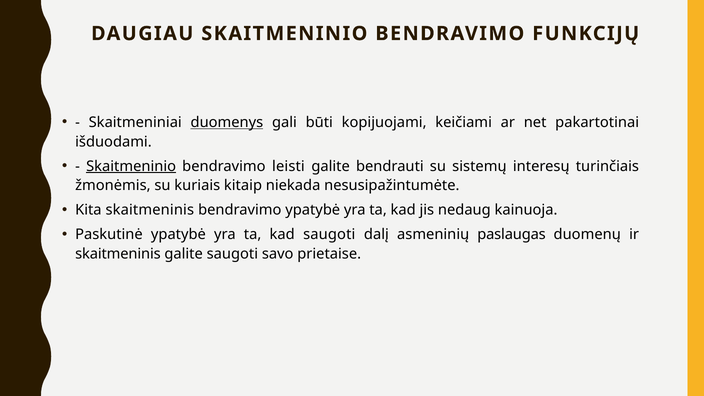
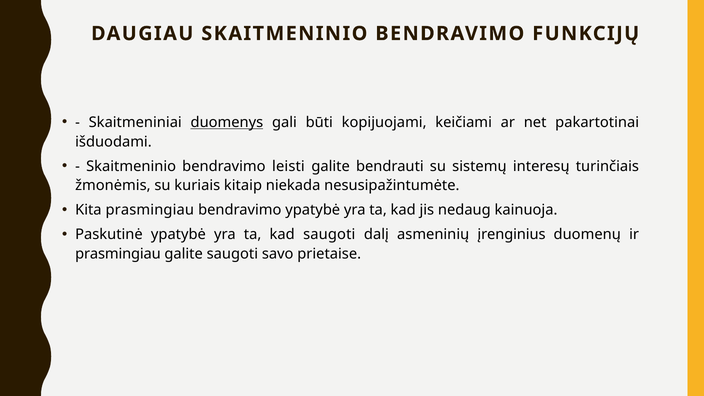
Skaitmeninio underline: present -> none (131, 166)
Kita skaitmeninis: skaitmeninis -> prasmingiau (150, 210)
paslaugas: paslaugas -> įrenginius (511, 235)
skaitmeninis: skaitmeninis -> prasmingiau (118, 254)
